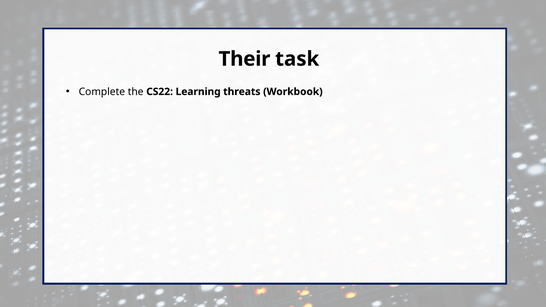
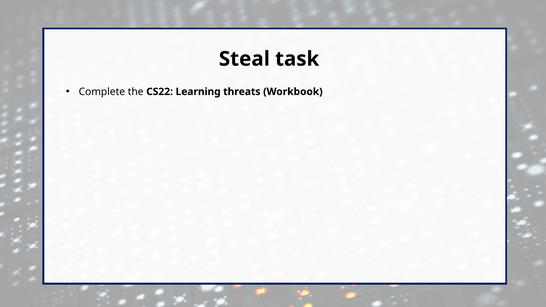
Their: Their -> Steal (244, 59)
